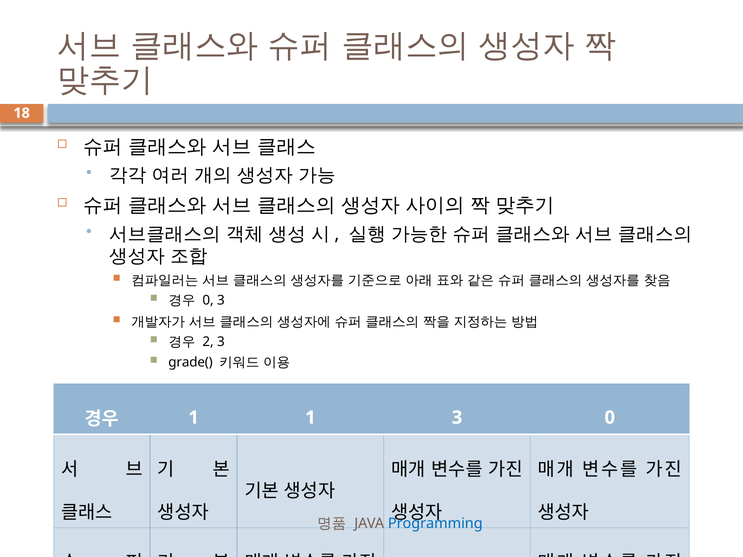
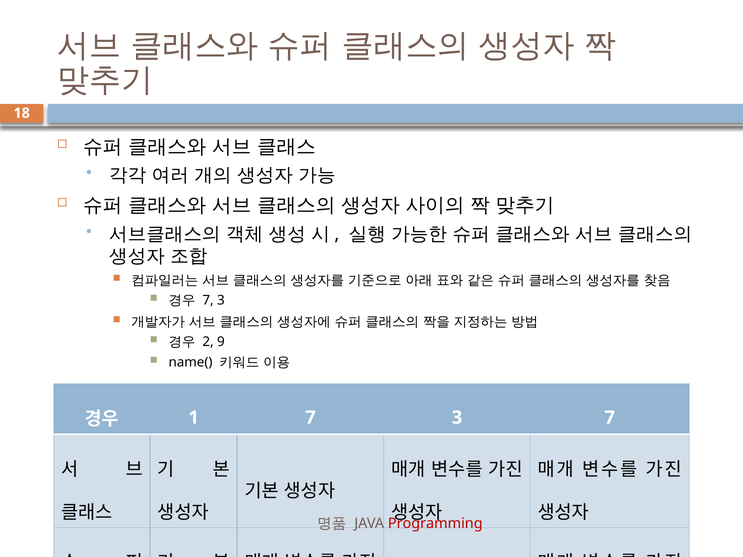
0: 0 -> 7 (208, 301)
2 3: 3 -> 9 (221, 342)
grade(: grade( -> name( (191, 362)
1 1: 1 -> 7 (310, 418)
3 0: 0 -> 7 (610, 418)
Programming colour: blue -> red (435, 524)
